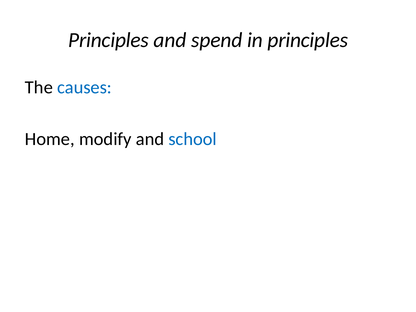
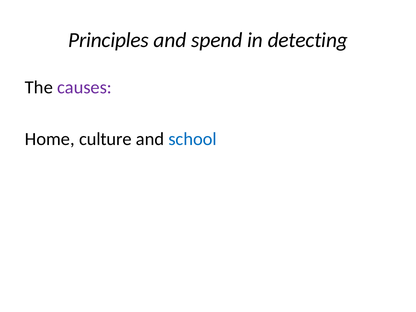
in principles: principles -> detecting (308, 40)
causes colour: blue -> purple (84, 87)
modify: modify -> culture (105, 139)
